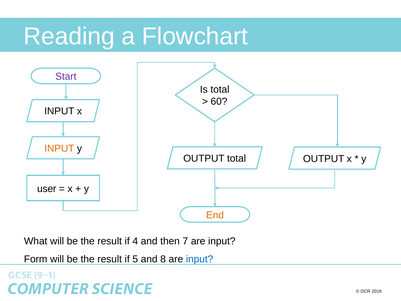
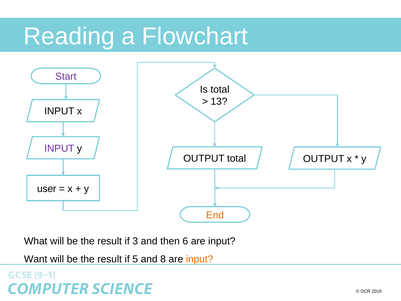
60: 60 -> 13 (219, 102)
INPUT colour: orange -> purple (59, 148)
4: 4 -> 3 (135, 241)
7: 7 -> 6 (185, 241)
Form: Form -> Want (36, 259)
input colour: blue -> orange (200, 259)
